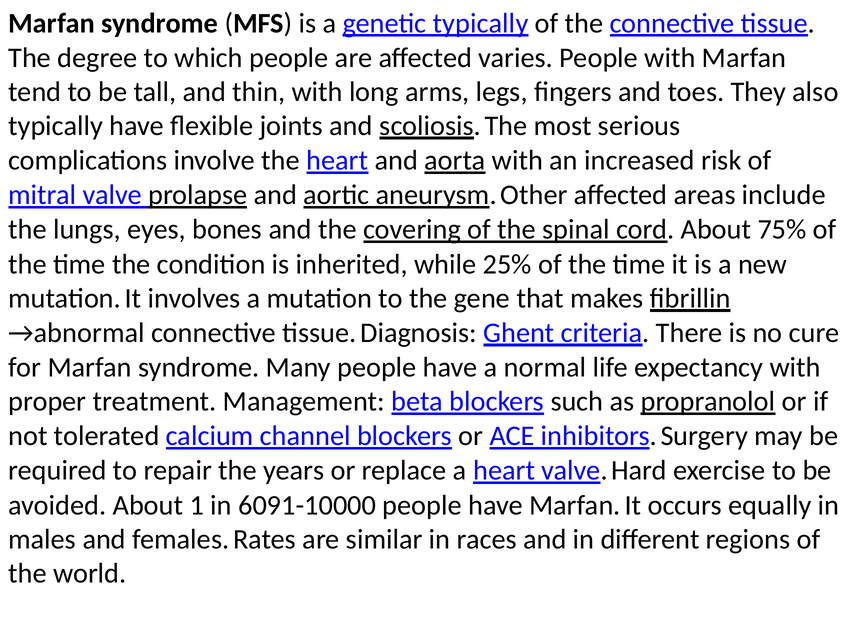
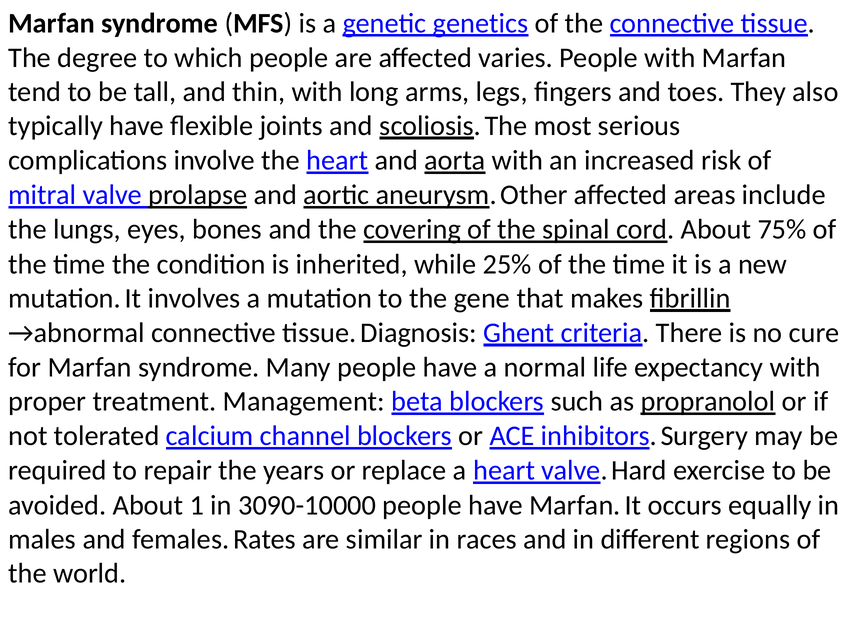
genetic typically: typically -> genetics (481, 23)
6091-10000: 6091-10000 -> 3090-10000 (307, 505)
